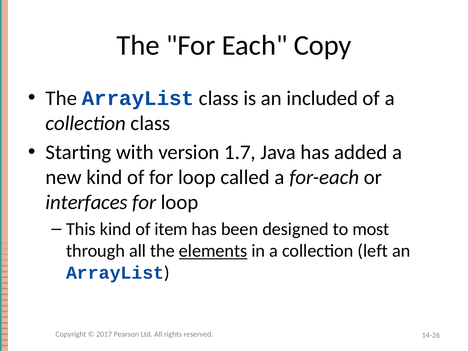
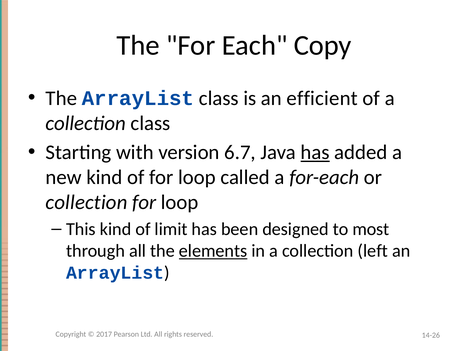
included: included -> efficient (322, 98)
1.7: 1.7 -> 6.7 (240, 152)
has underline: none -> present (315, 152)
interfaces: interfaces -> collection (87, 202)
item: item -> limit (171, 229)
